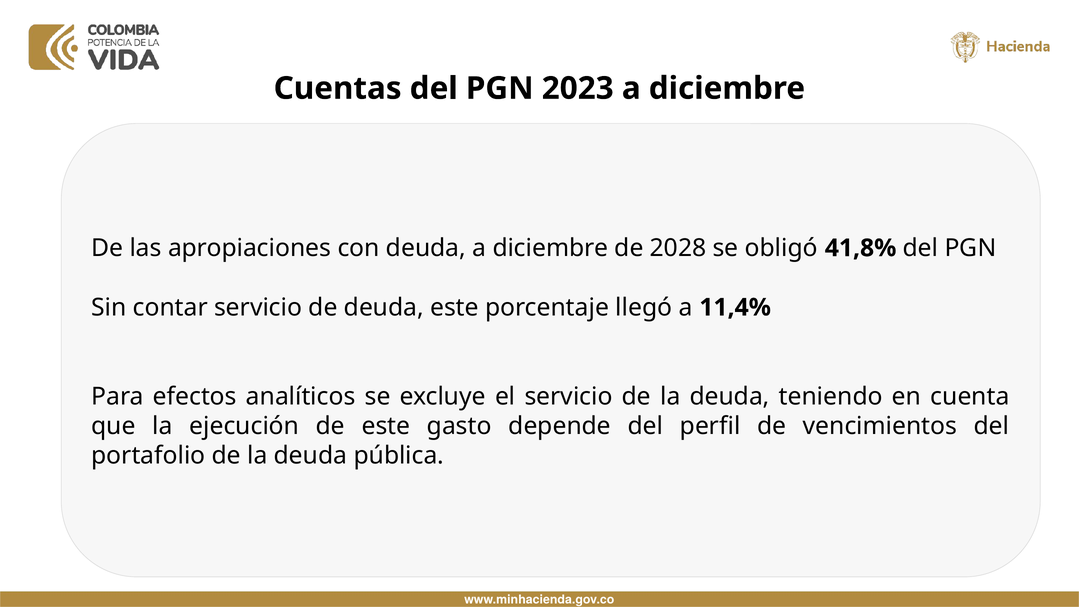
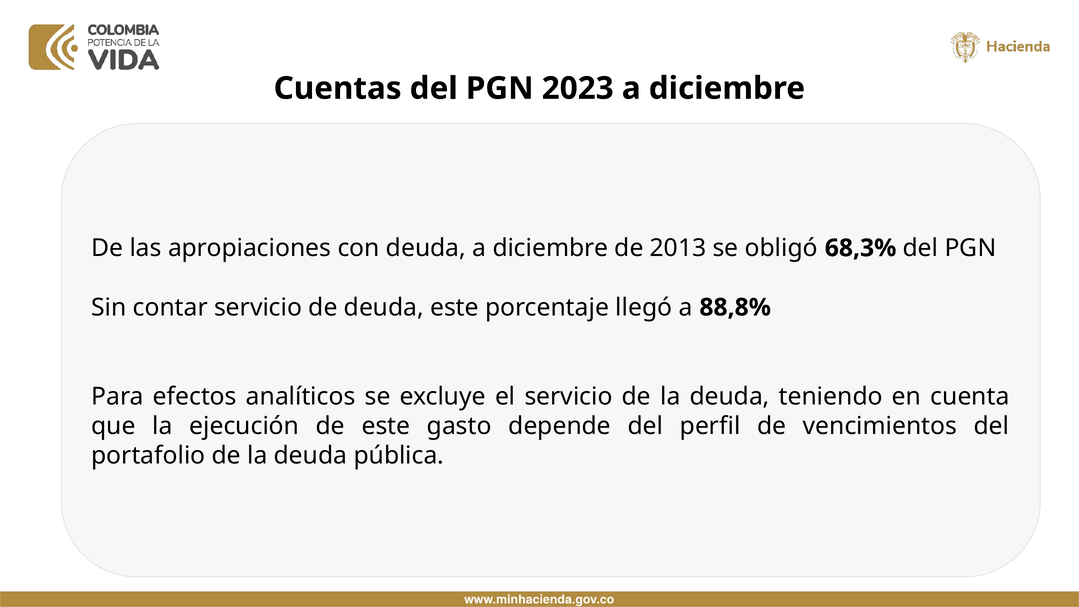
2028: 2028 -> 2013 (678, 248)
41,8%: 41,8% -> 68,3% (861, 248)
11,4%: 11,4% -> 88,8% (735, 307)
